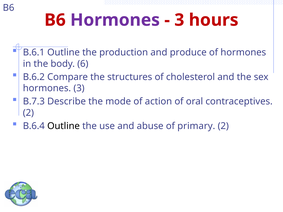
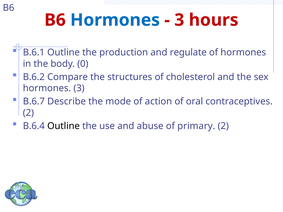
Hormones colour: purple -> blue (115, 20)
produce: produce -> regulate (188, 53)
6: 6 -> 0 (83, 64)
B.7.3: B.7.3 -> B.6.7 (34, 102)
